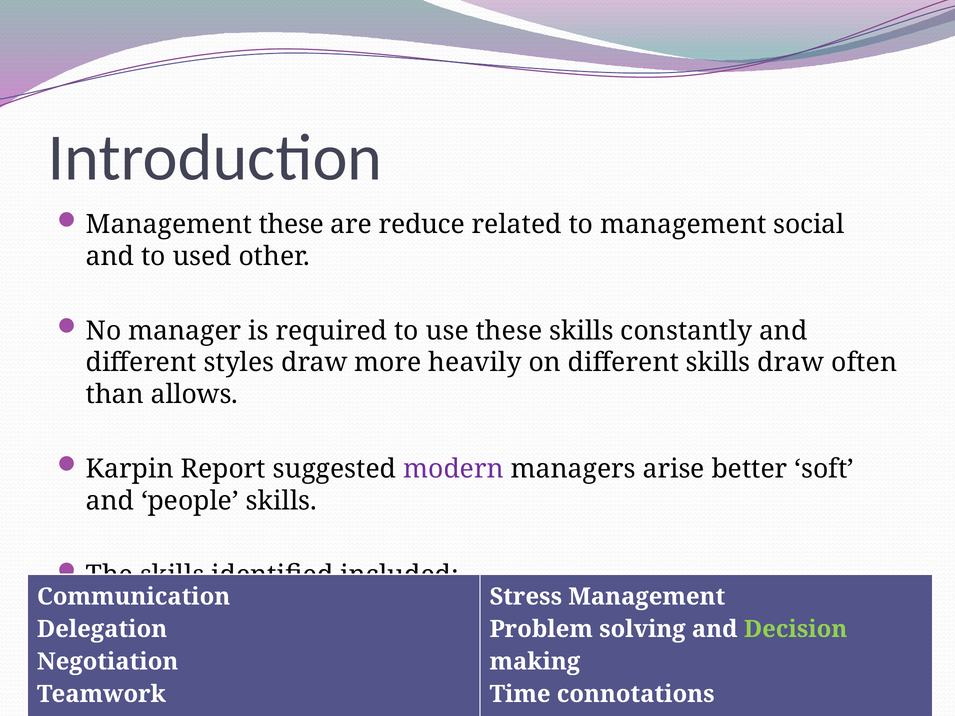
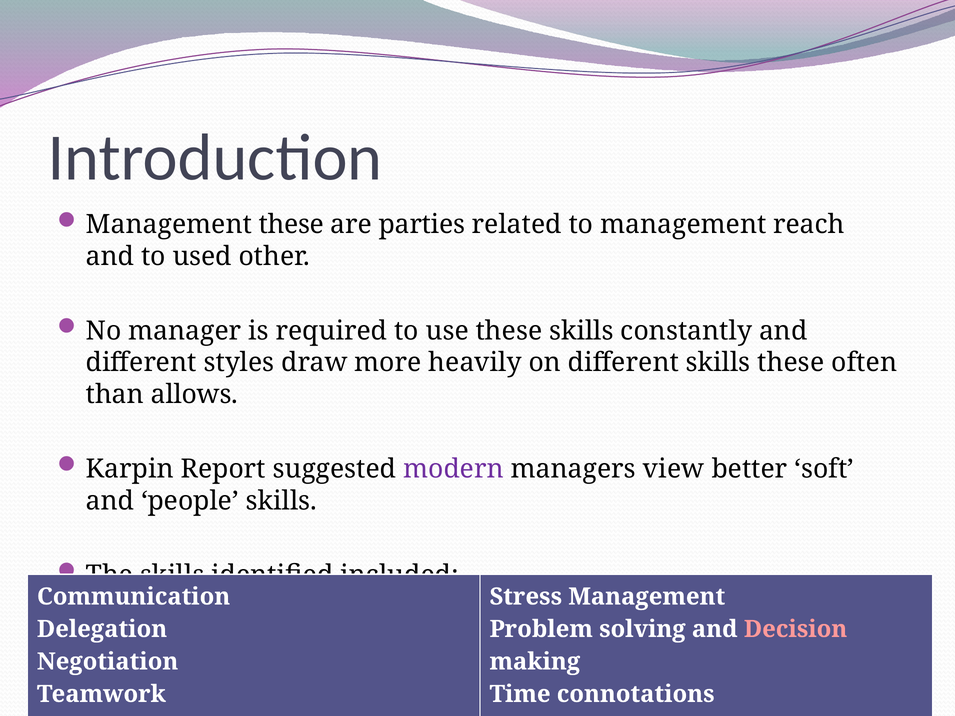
reduce: reduce -> parties (422, 225)
social: social -> reach (809, 225)
skills draw: draw -> these (791, 363)
arise: arise -> view (674, 469)
Decision colour: light green -> pink (796, 629)
